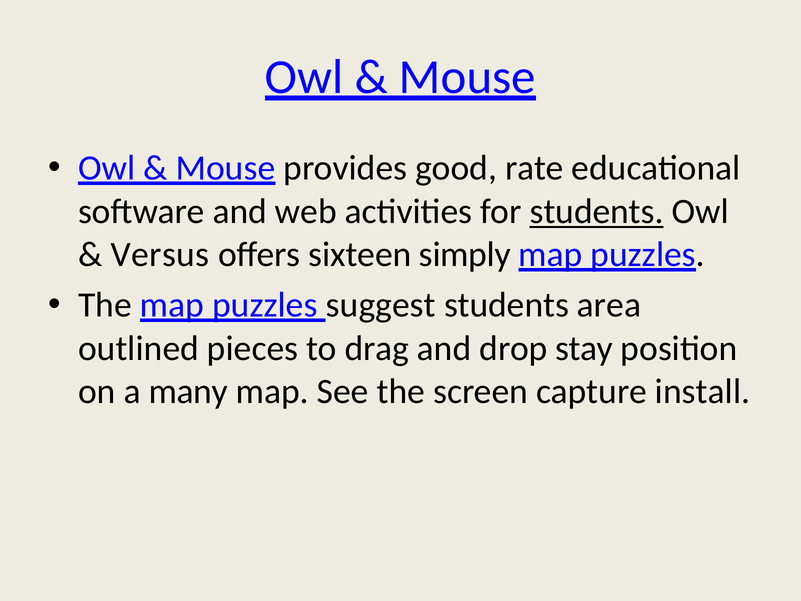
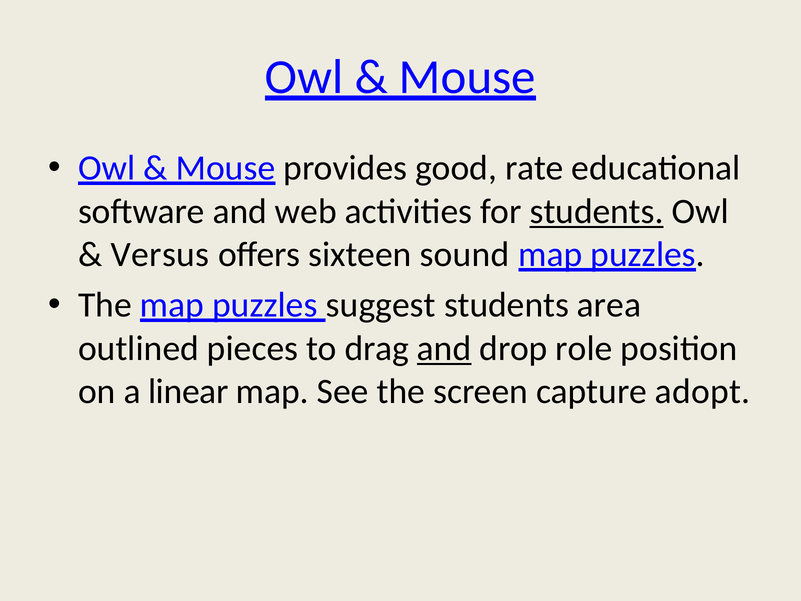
simply: simply -> sound (464, 254)
and underline: none -> present (444, 348)
stay: stay -> role (584, 348)
many: many -> linear (188, 391)
install: install -> adopt (703, 391)
